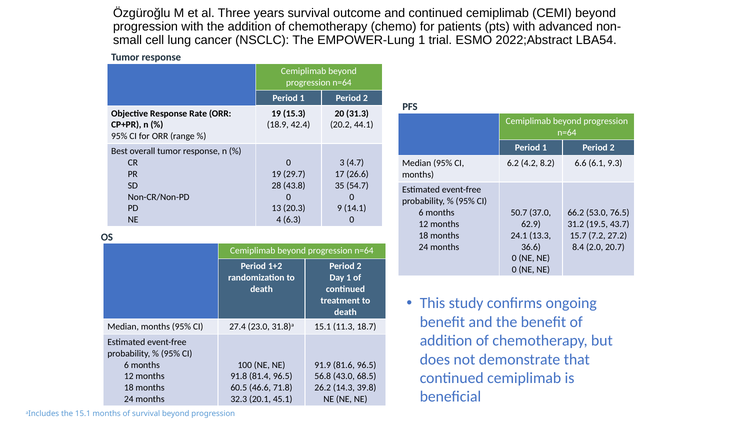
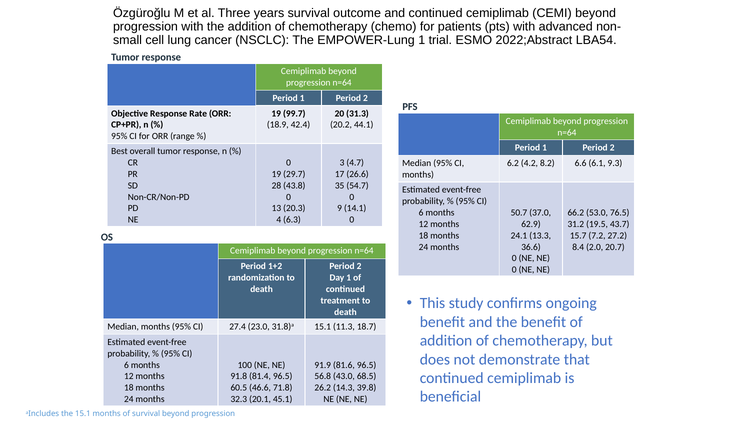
15.3: 15.3 -> 99.7 (294, 114)
